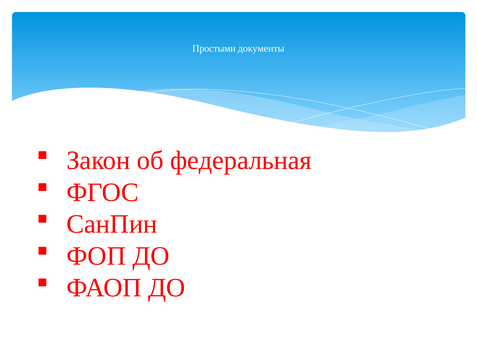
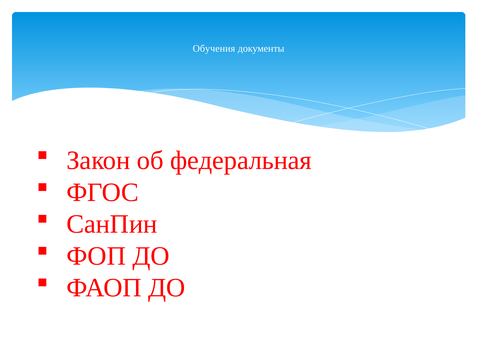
Простыми: Простыми -> Обучения (214, 48)
